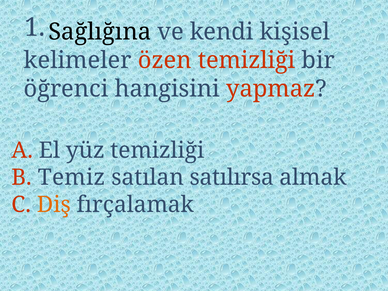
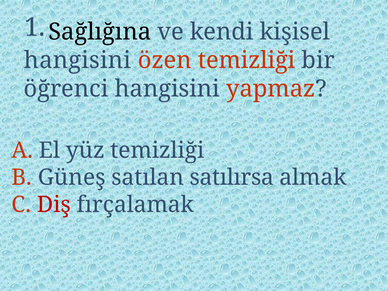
kelimeler: kelimeler -> hangisini (78, 60)
Temiz: Temiz -> Güneş (72, 178)
Diş colour: orange -> red (54, 205)
